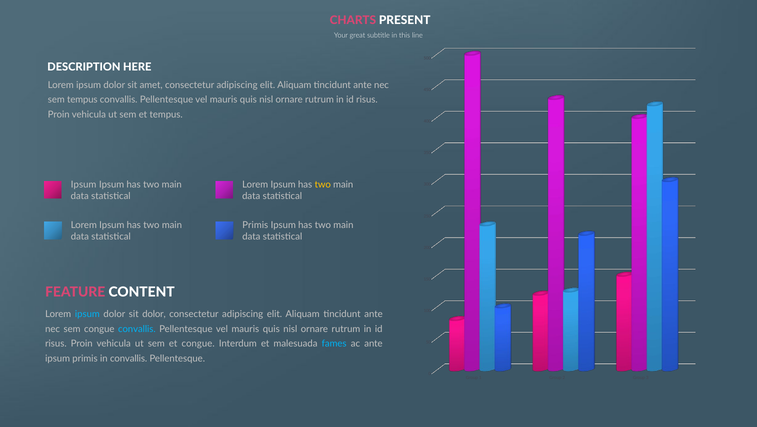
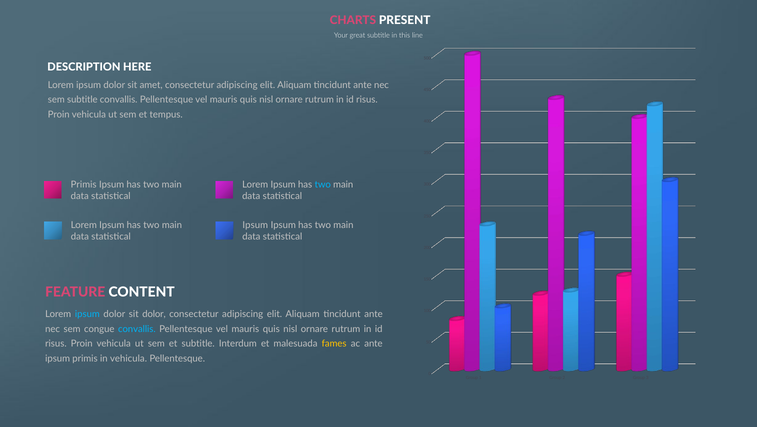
sem tempus: tempus -> subtitle (82, 100)
Ipsum: Ipsum -> Primis (84, 185)
two colour: yellow -> light blue (323, 185)
Primis: Primis -> Ipsum (255, 225)
et congue: congue -> subtitle (198, 344)
fames colour: light blue -> yellow (334, 344)
in convallis: convallis -> vehicula (129, 358)
